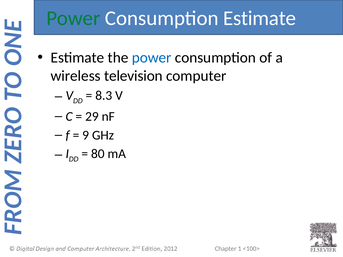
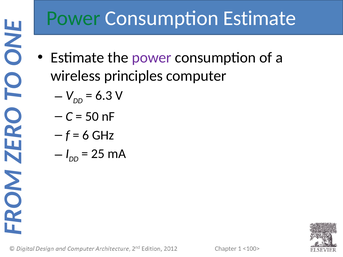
power colour: blue -> purple (152, 58)
television: television -> principles (133, 76)
8.3: 8.3 -> 6.3 (104, 96)
29: 29 -> 50 (92, 117)
9: 9 -> 6 (86, 135)
80: 80 -> 25 (98, 154)
